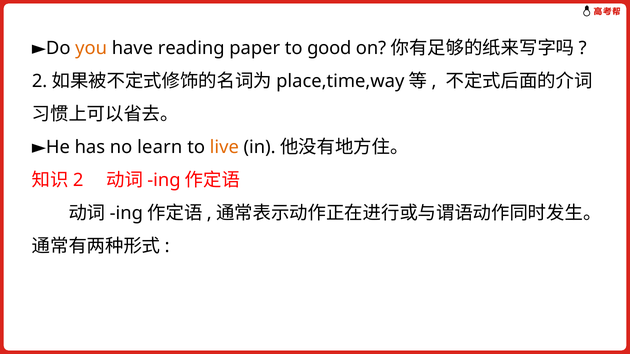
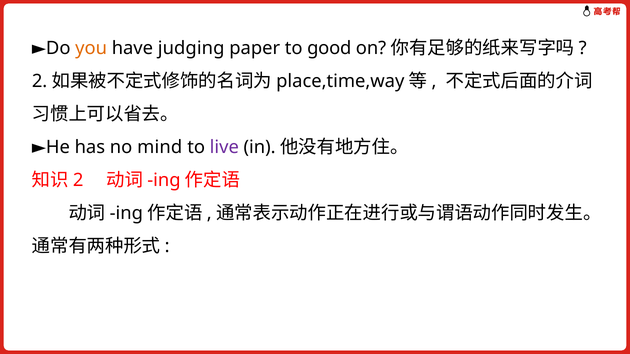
reading: reading -> judging (191, 48)
learn: learn -> mind (160, 147)
live colour: orange -> purple (224, 147)
